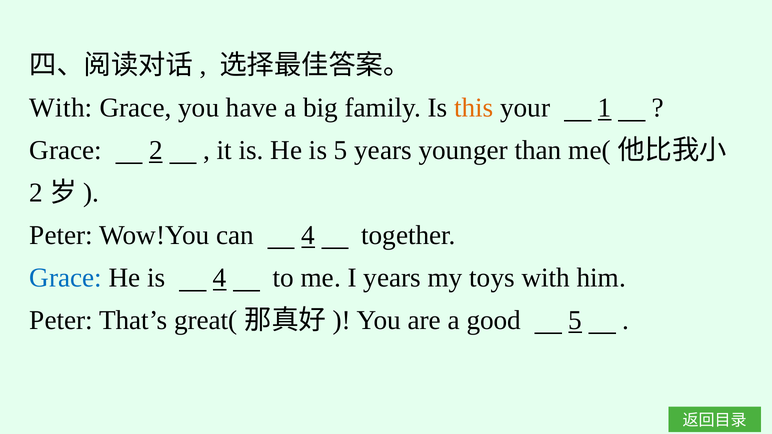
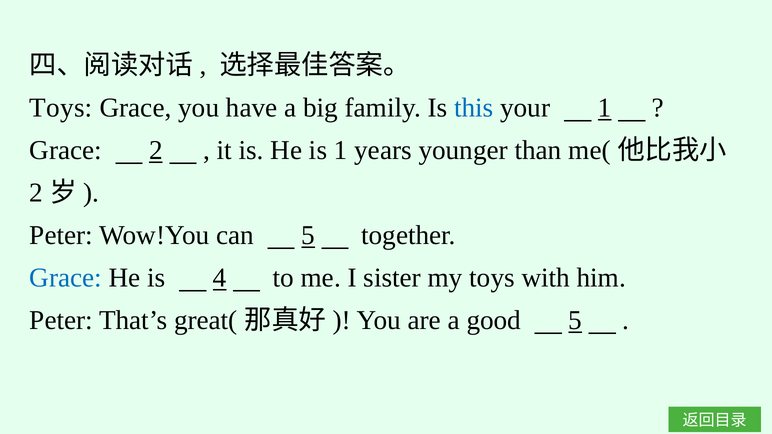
With: With -> Toys (61, 108)
this colour: orange -> blue (474, 108)
is 5: 5 -> 1 (341, 150)
can 4: 4 -> 5 (308, 235)
I years: years -> sister (392, 278)
